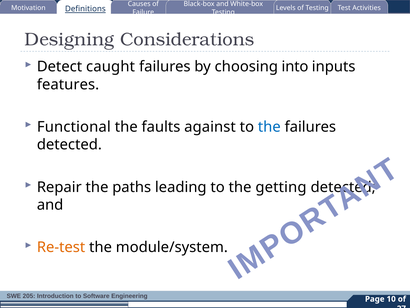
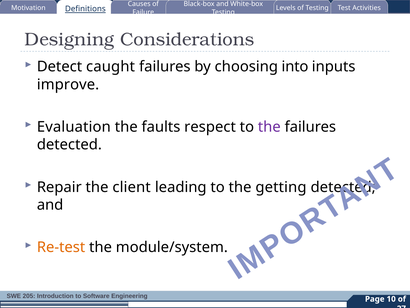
features: features -> improve (68, 84)
Functional: Functional -> Evaluation (74, 127)
against: against -> respect (210, 127)
the colour: blue -> purple (269, 127)
paths: paths -> client (132, 187)
